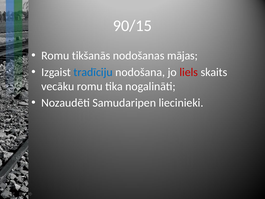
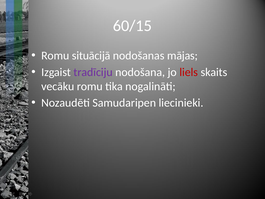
90/15: 90/15 -> 60/15 (132, 26)
tikšanās: tikšanās -> situācijā (91, 56)
tradīciju colour: blue -> purple (93, 72)
